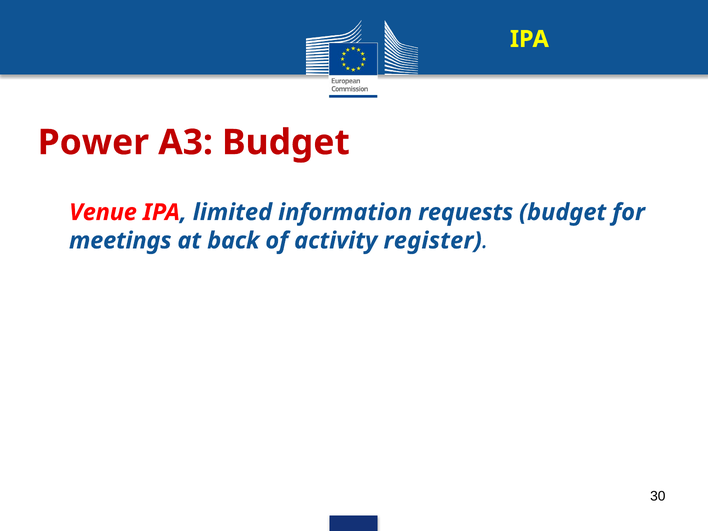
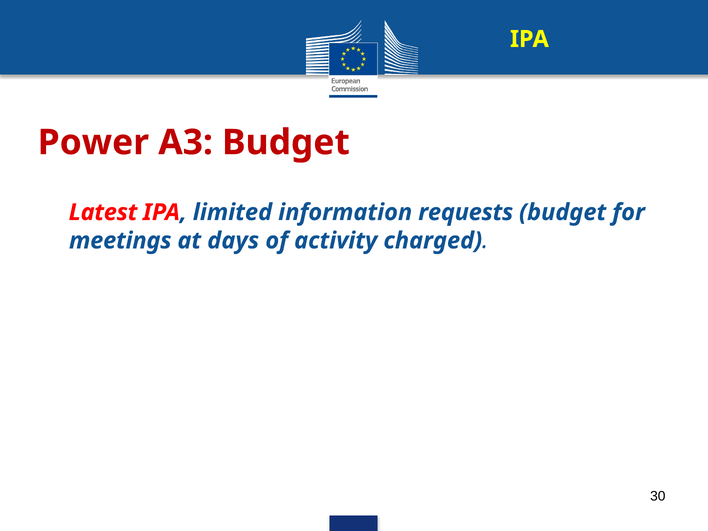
Venue: Venue -> Latest (103, 212)
back: back -> days (233, 241)
register: register -> charged (433, 241)
